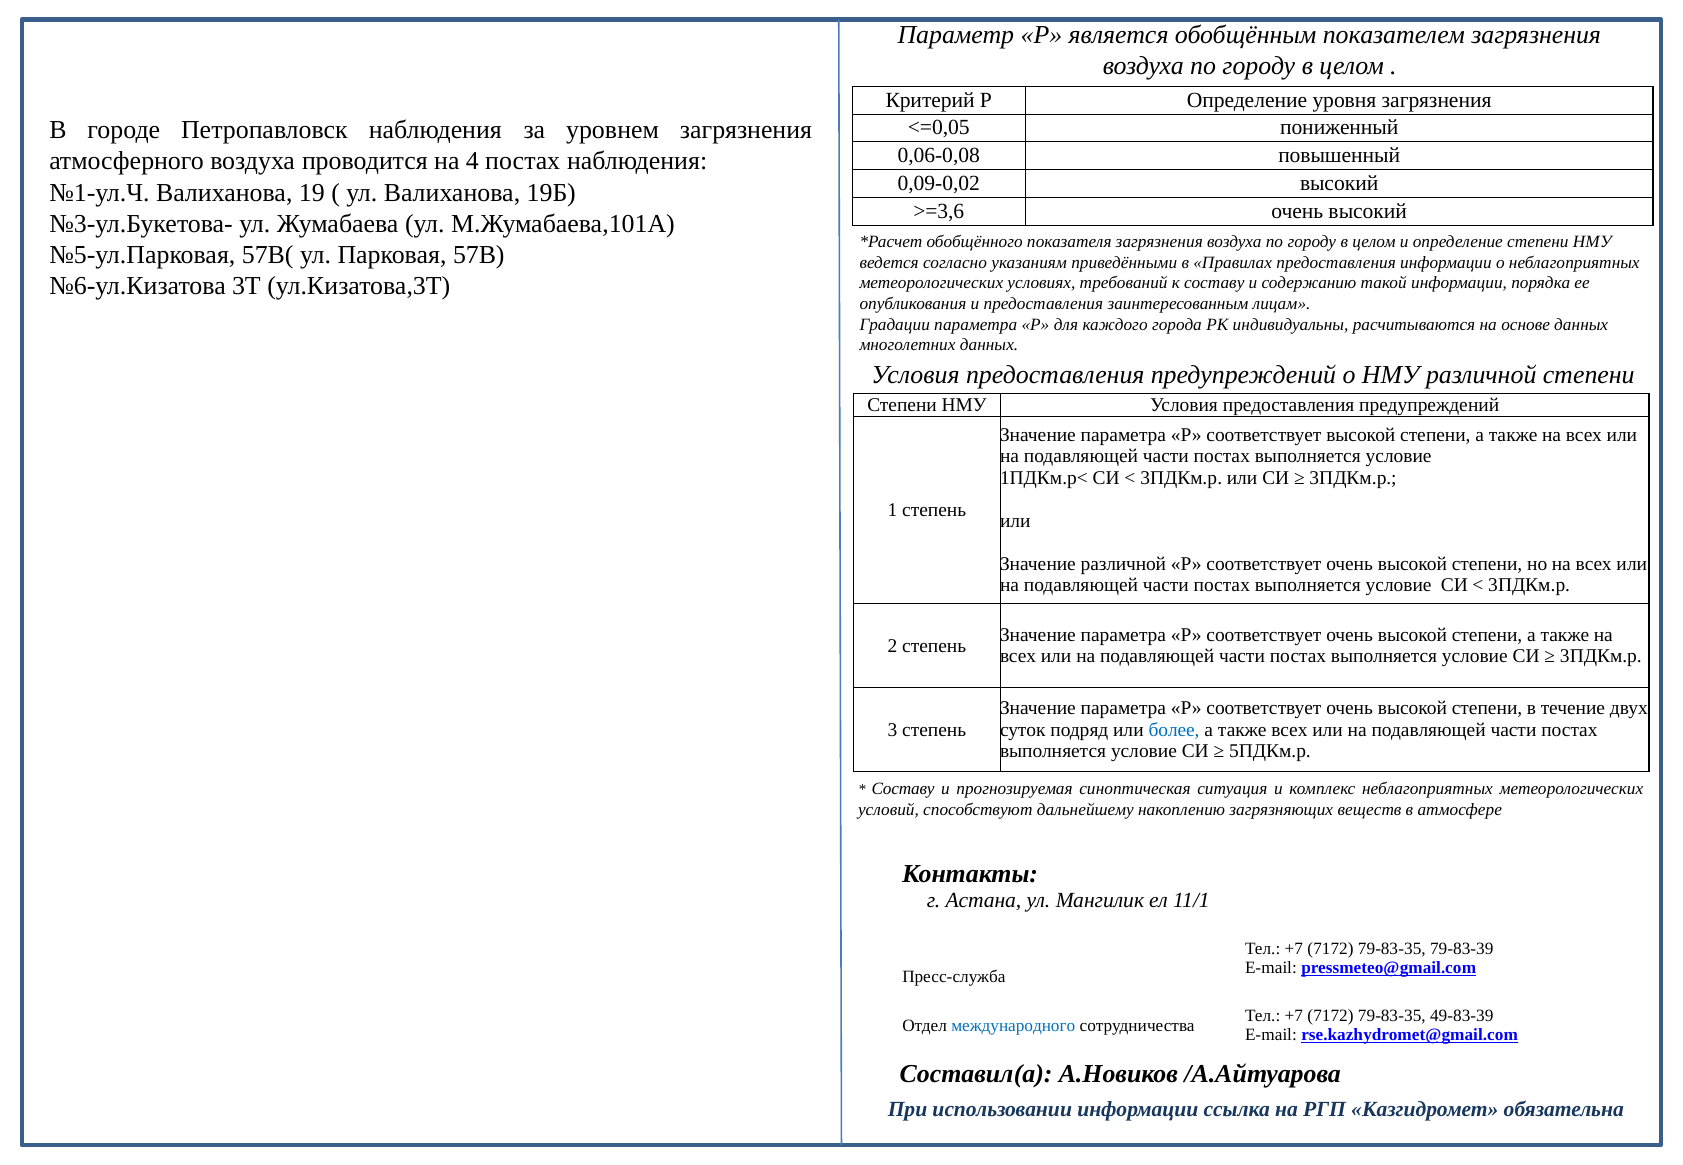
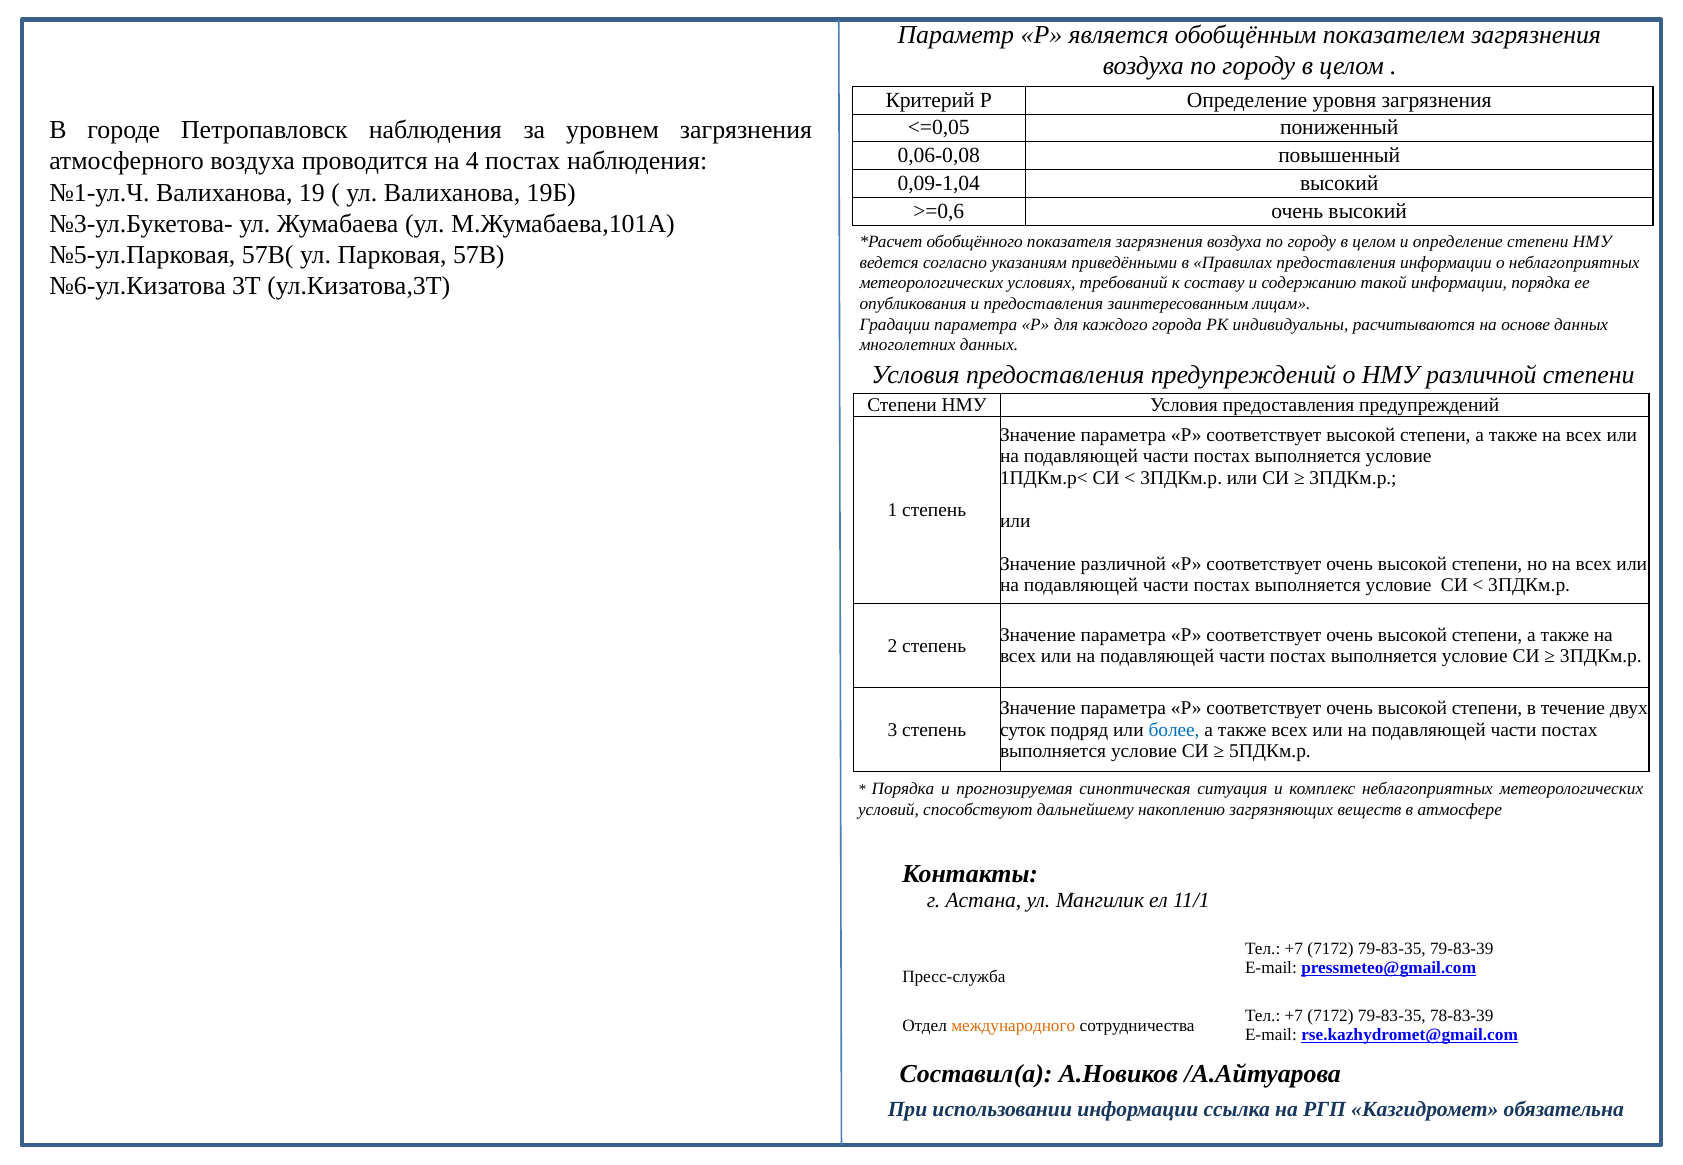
0,09-0,02: 0,09-0,02 -> 0,09-1,04 (939, 183)
>=3,6: >=3,6 -> >=0,6 (939, 211)
Составу: Составу -> Порядка (903, 789)
49-83-39: 49-83-39 -> 78-83-39 (1462, 1016)
международного colour: blue -> orange (1013, 1025)
